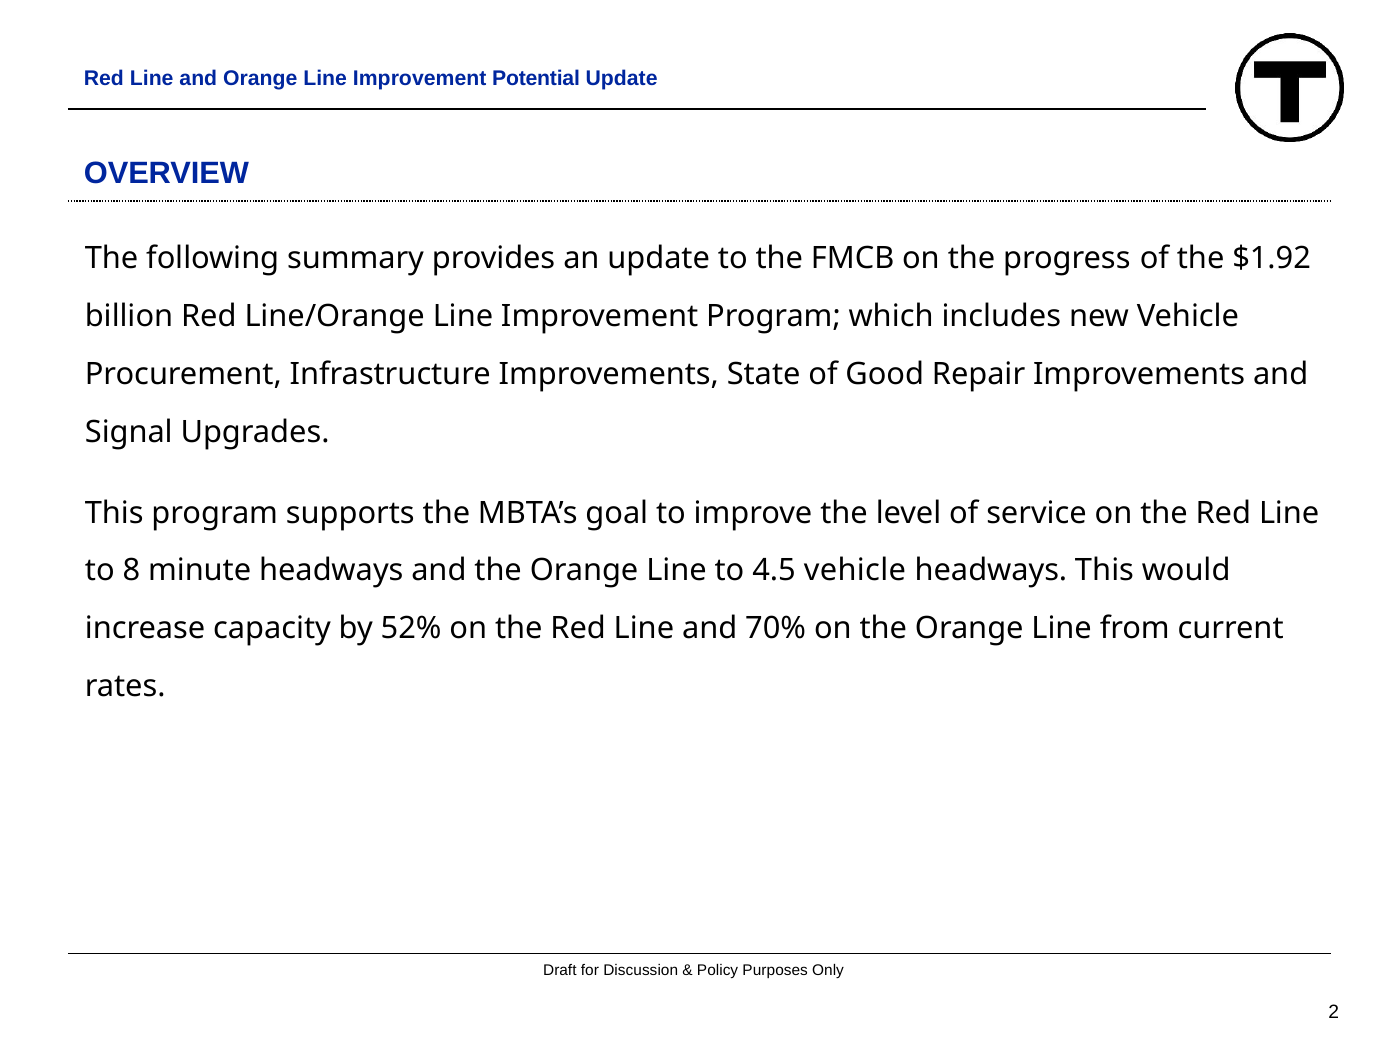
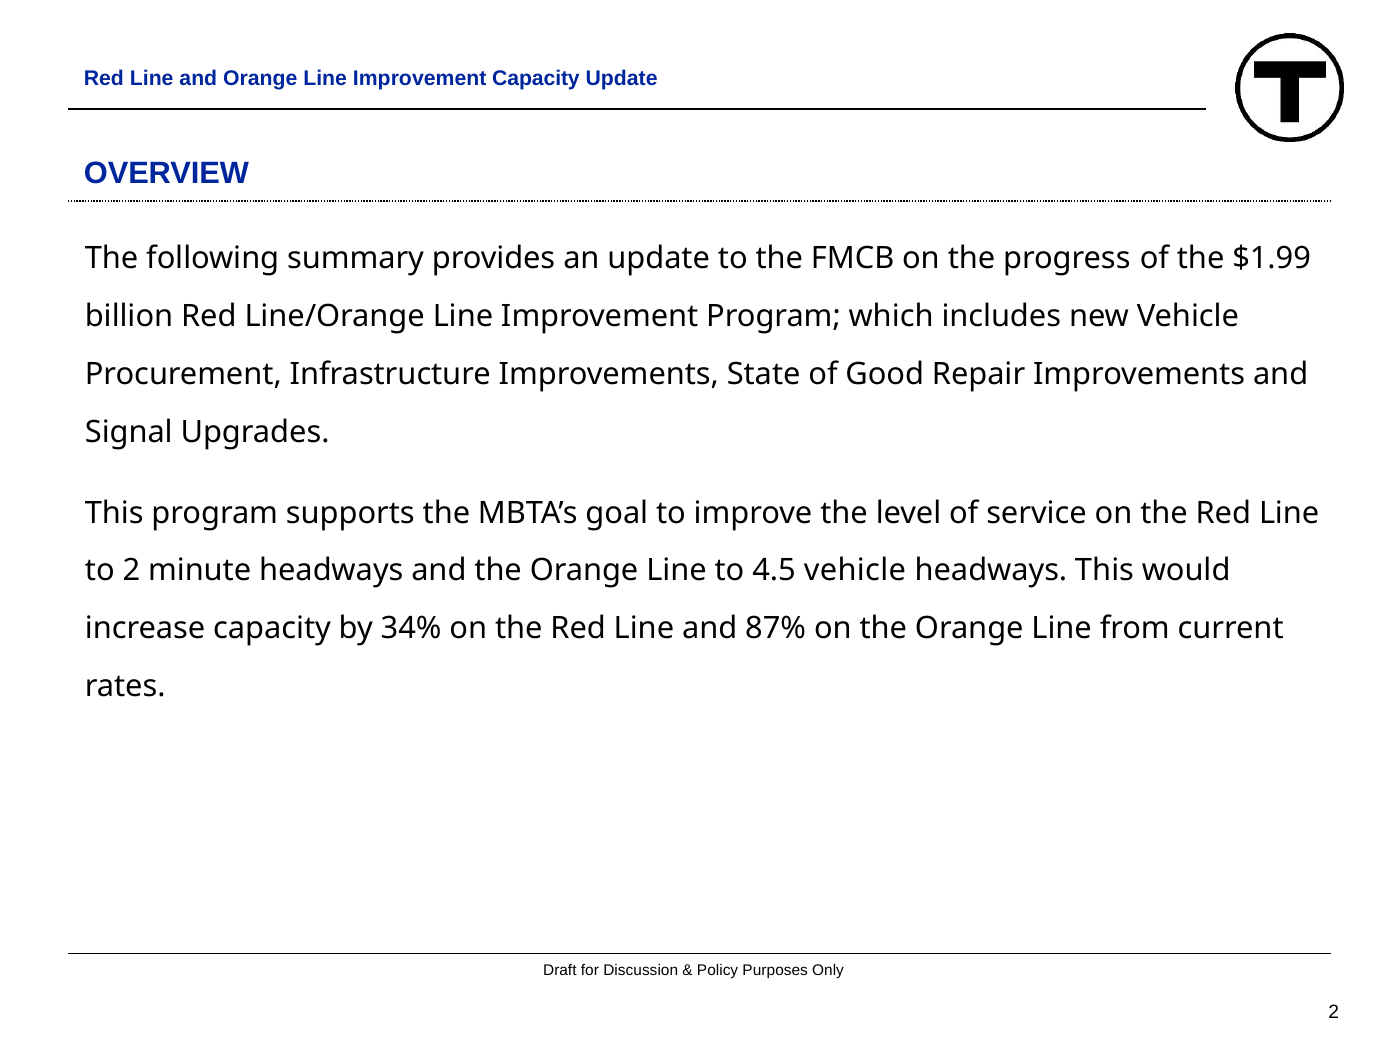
Improvement Potential: Potential -> Capacity (536, 79)
$1.92: $1.92 -> $1.99 (1272, 259)
to 8: 8 -> 2 (131, 571)
52%: 52% -> 34% (411, 629)
70%: 70% -> 87% (776, 629)
